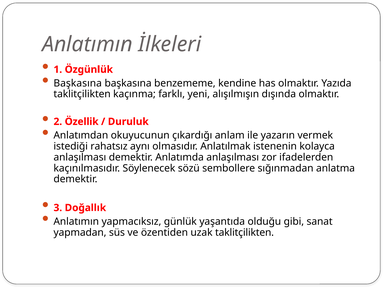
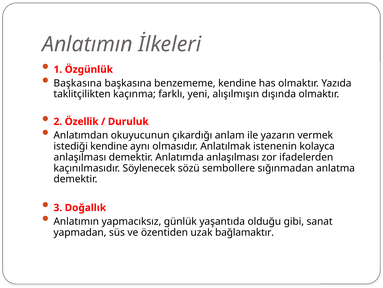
istediği rahatsız: rahatsız -> kendine (109, 146)
uzak taklitçilikten: taklitçilikten -> bağlamaktır (245, 232)
